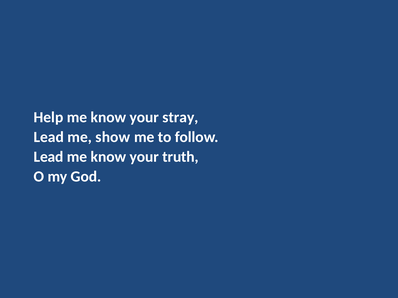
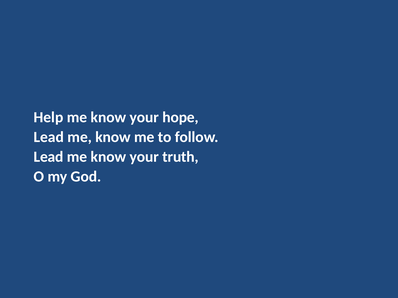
stray: stray -> hope (181, 117)
show: show -> know (113, 137)
